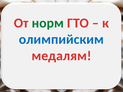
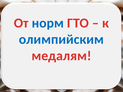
норм colour: green -> blue (48, 23)
